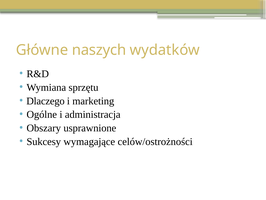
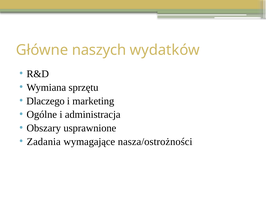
Sukcesy: Sukcesy -> Zadania (44, 141)
celów/ostrożności: celów/ostrożności -> nasza/ostrożności (155, 141)
